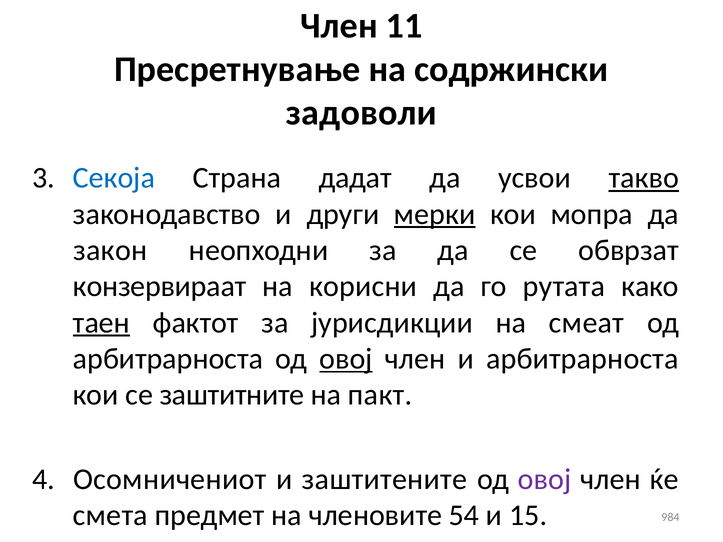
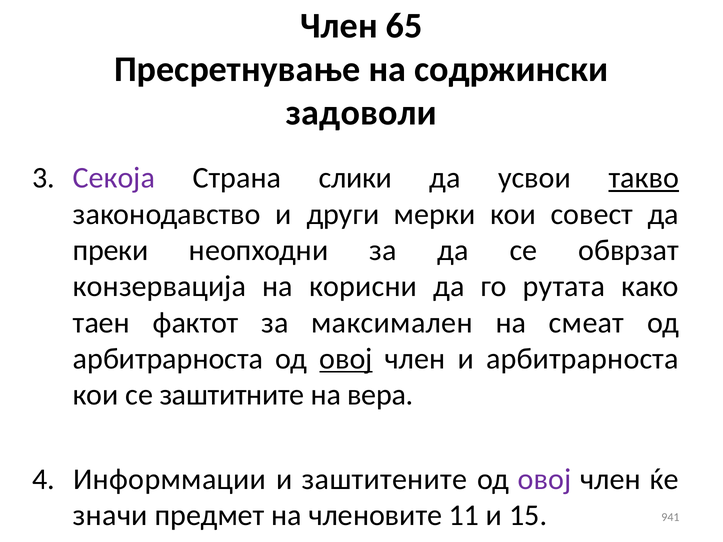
11: 11 -> 65 (404, 26)
Секоја colour: blue -> purple (114, 178)
дадат: дадат -> слики (355, 178)
мерки underline: present -> none (435, 214)
мопра: мопра -> совест (592, 214)
закон: закон -> преки (111, 250)
конзервираат: конзервираат -> конзервација (160, 287)
таен underline: present -> none (101, 323)
јурисдикции: јурисдикции -> максимален (392, 323)
пакт: пакт -> вера (380, 395)
Осомничениот: Осомничениот -> Информмации (170, 479)
смета: смета -> значи (110, 516)
54: 54 -> 11 (464, 516)
984: 984 -> 941 (670, 518)
